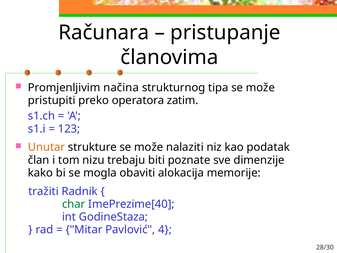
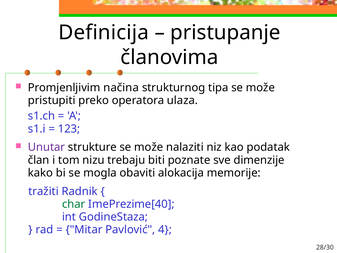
Računara: Računara -> Definicija (104, 33)
zatim: zatim -> ulaza (182, 100)
Unutar colour: orange -> purple (46, 147)
